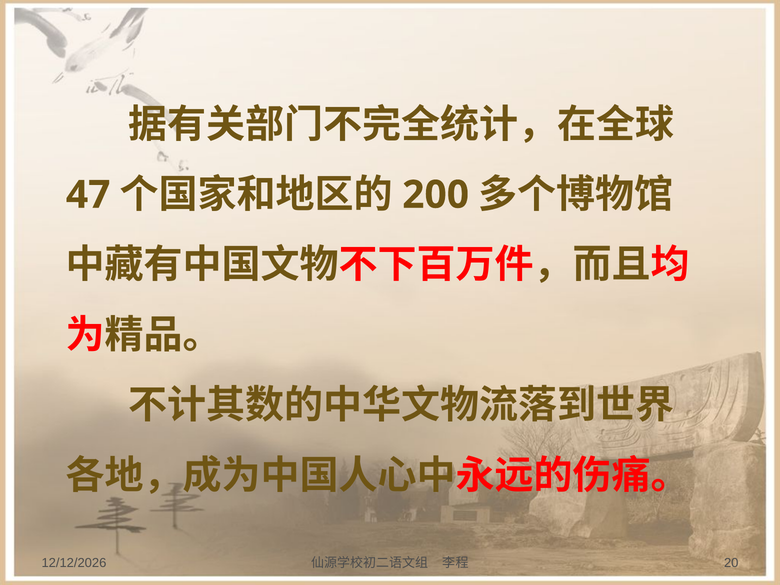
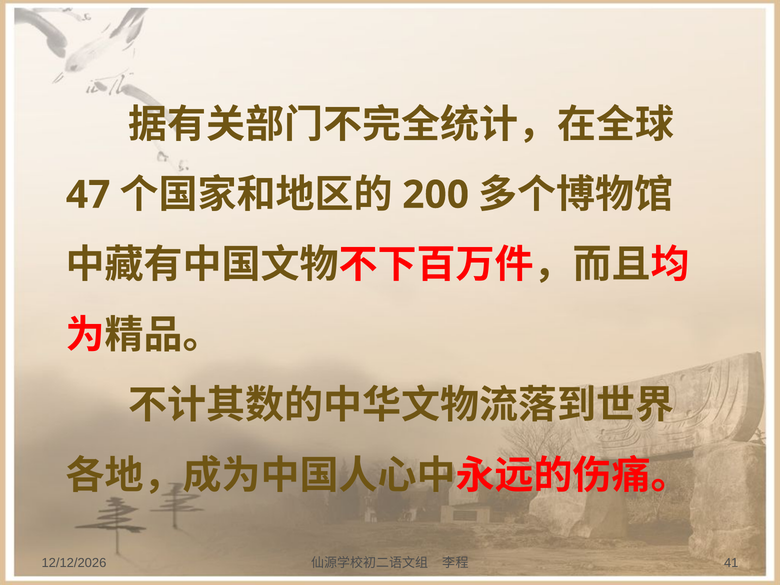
20: 20 -> 41 (731, 563)
